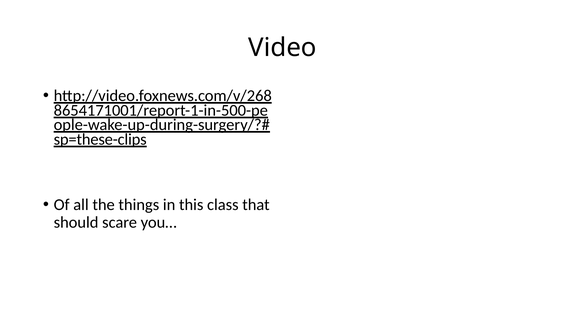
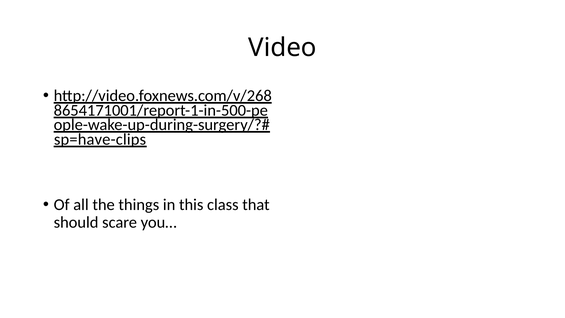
sp=these-clips: sp=these-clips -> sp=have-clips (100, 139)
